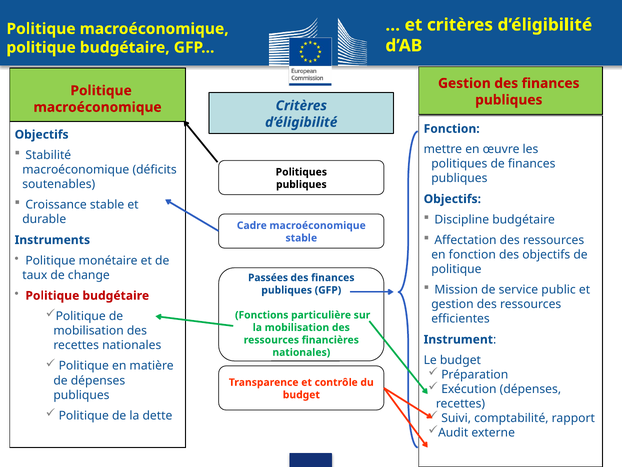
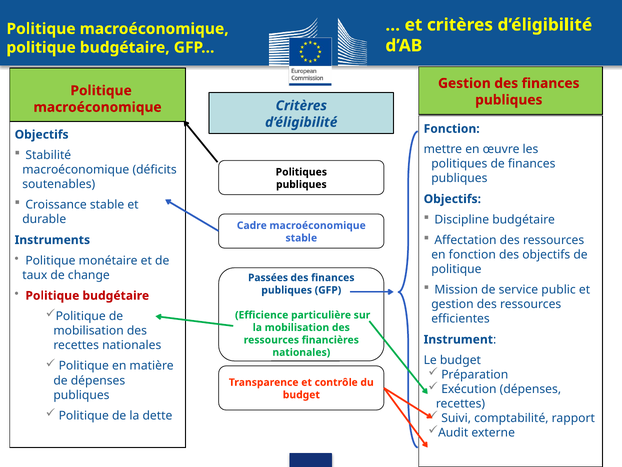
Fonctions: Fonctions -> Efficience (262, 315)
